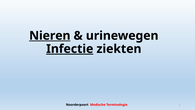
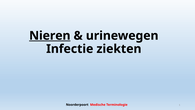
Infectie underline: present -> none (70, 49)
